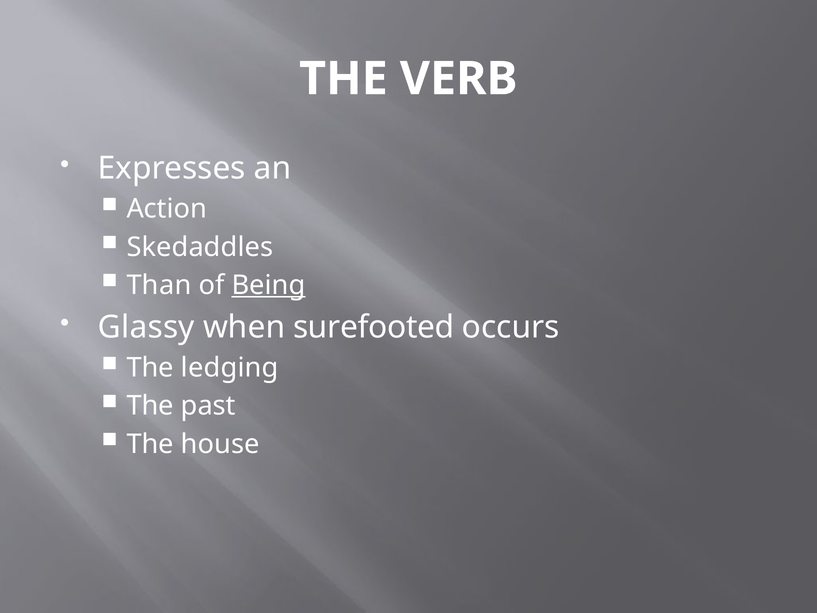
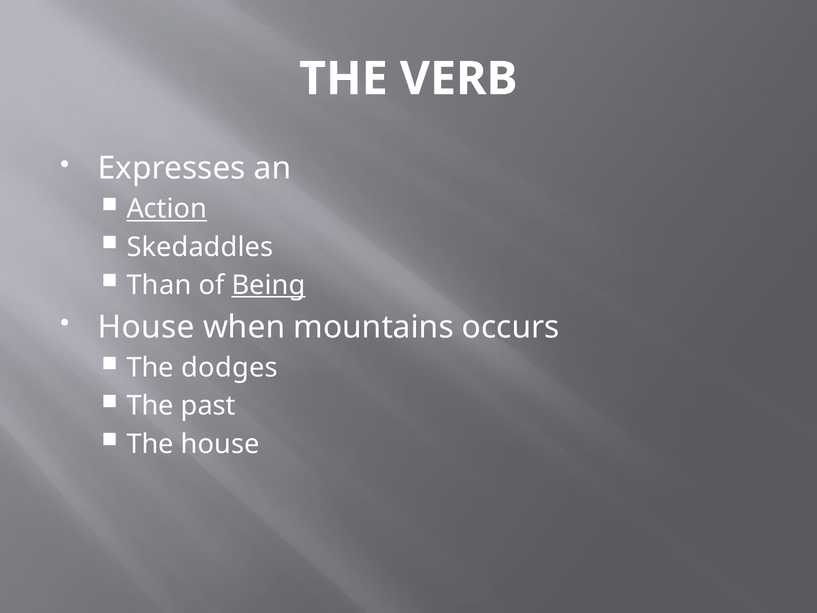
Action underline: none -> present (167, 209)
Glassy: Glassy -> House (146, 327)
surefooted: surefooted -> mountains (374, 327)
ledging: ledging -> dodges (230, 368)
